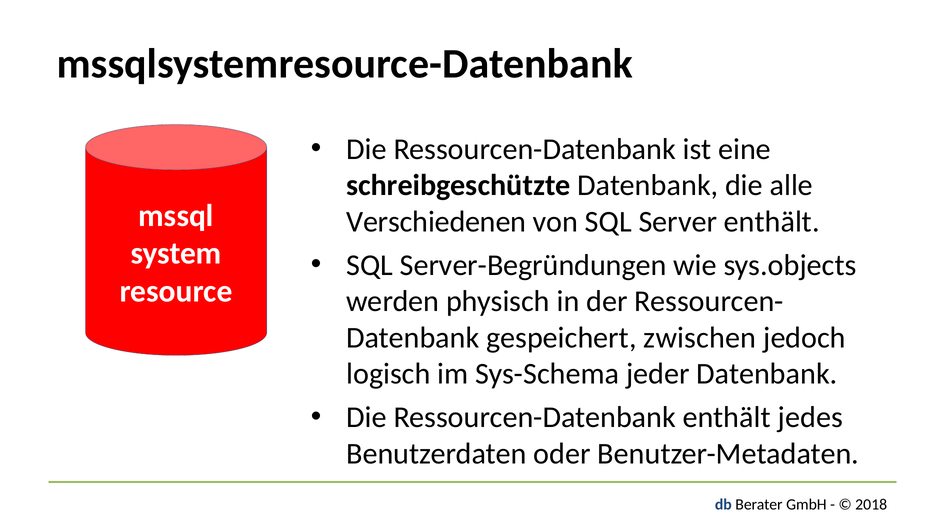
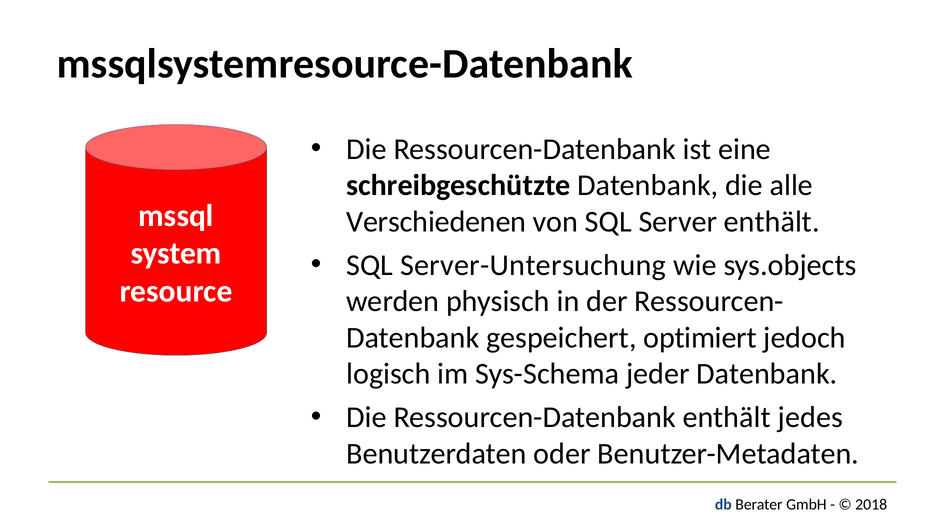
Server-Begründungen: Server-Begründungen -> Server-Untersuchung (533, 265)
zwischen: zwischen -> optimiert (700, 337)
